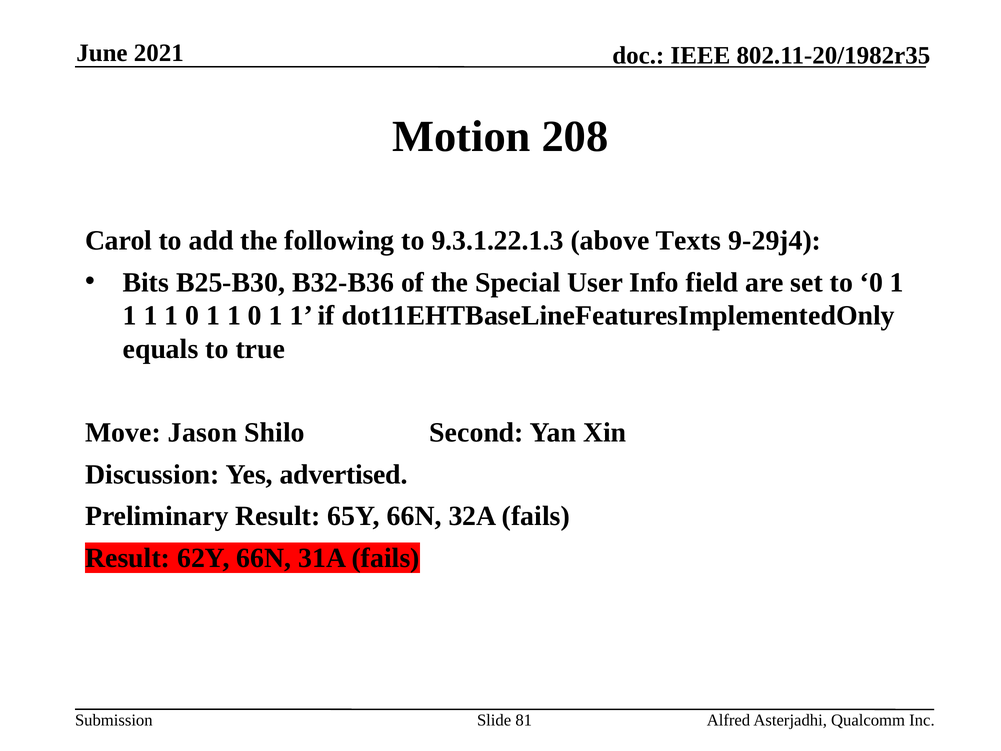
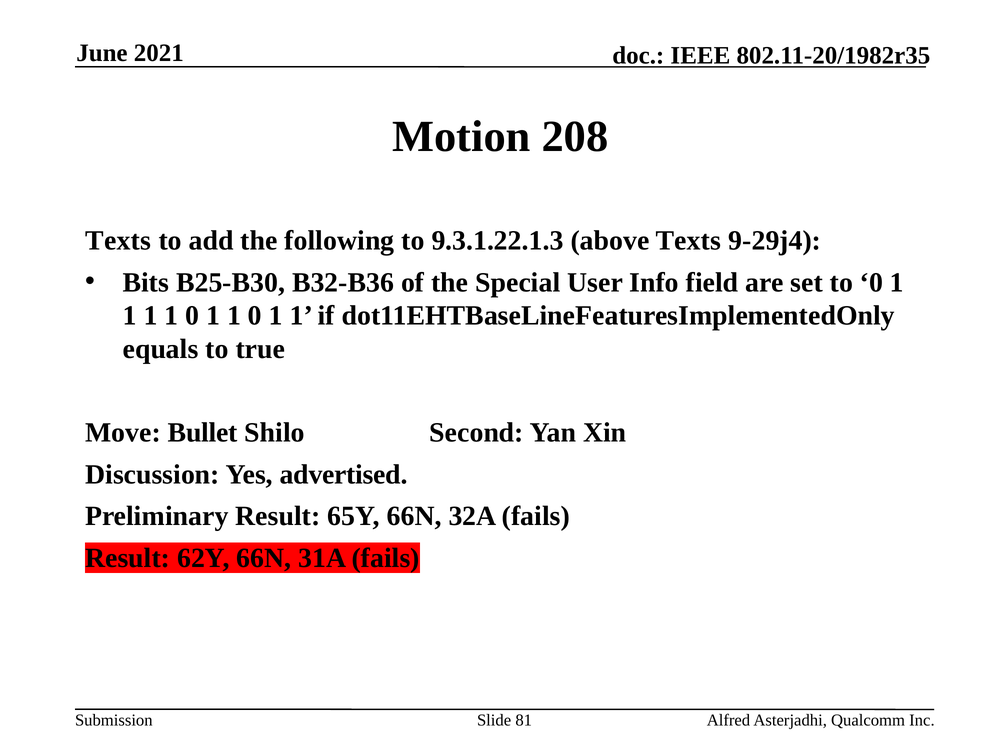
Carol: Carol -> Texts (118, 241)
Jason: Jason -> Bullet (203, 433)
